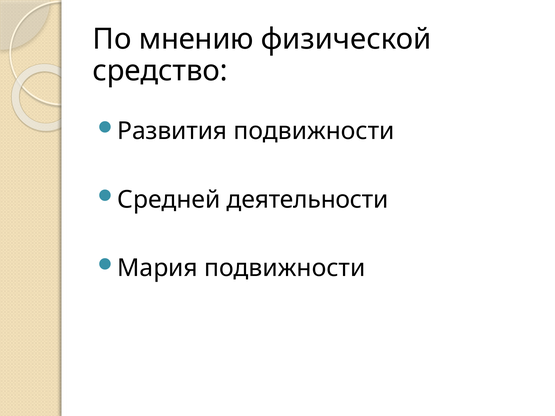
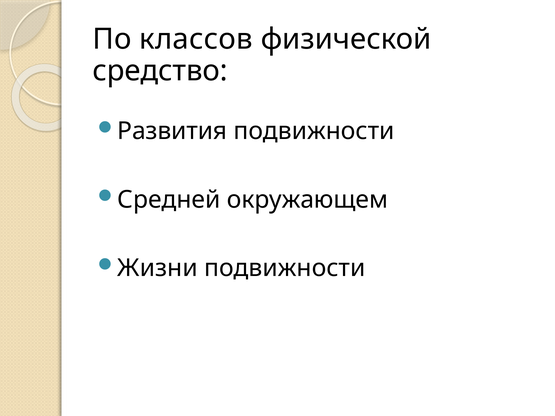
мнению: мнению -> классов (196, 39)
деятельности: деятельности -> окружающем (307, 200)
Мария: Мария -> Жизни (158, 268)
